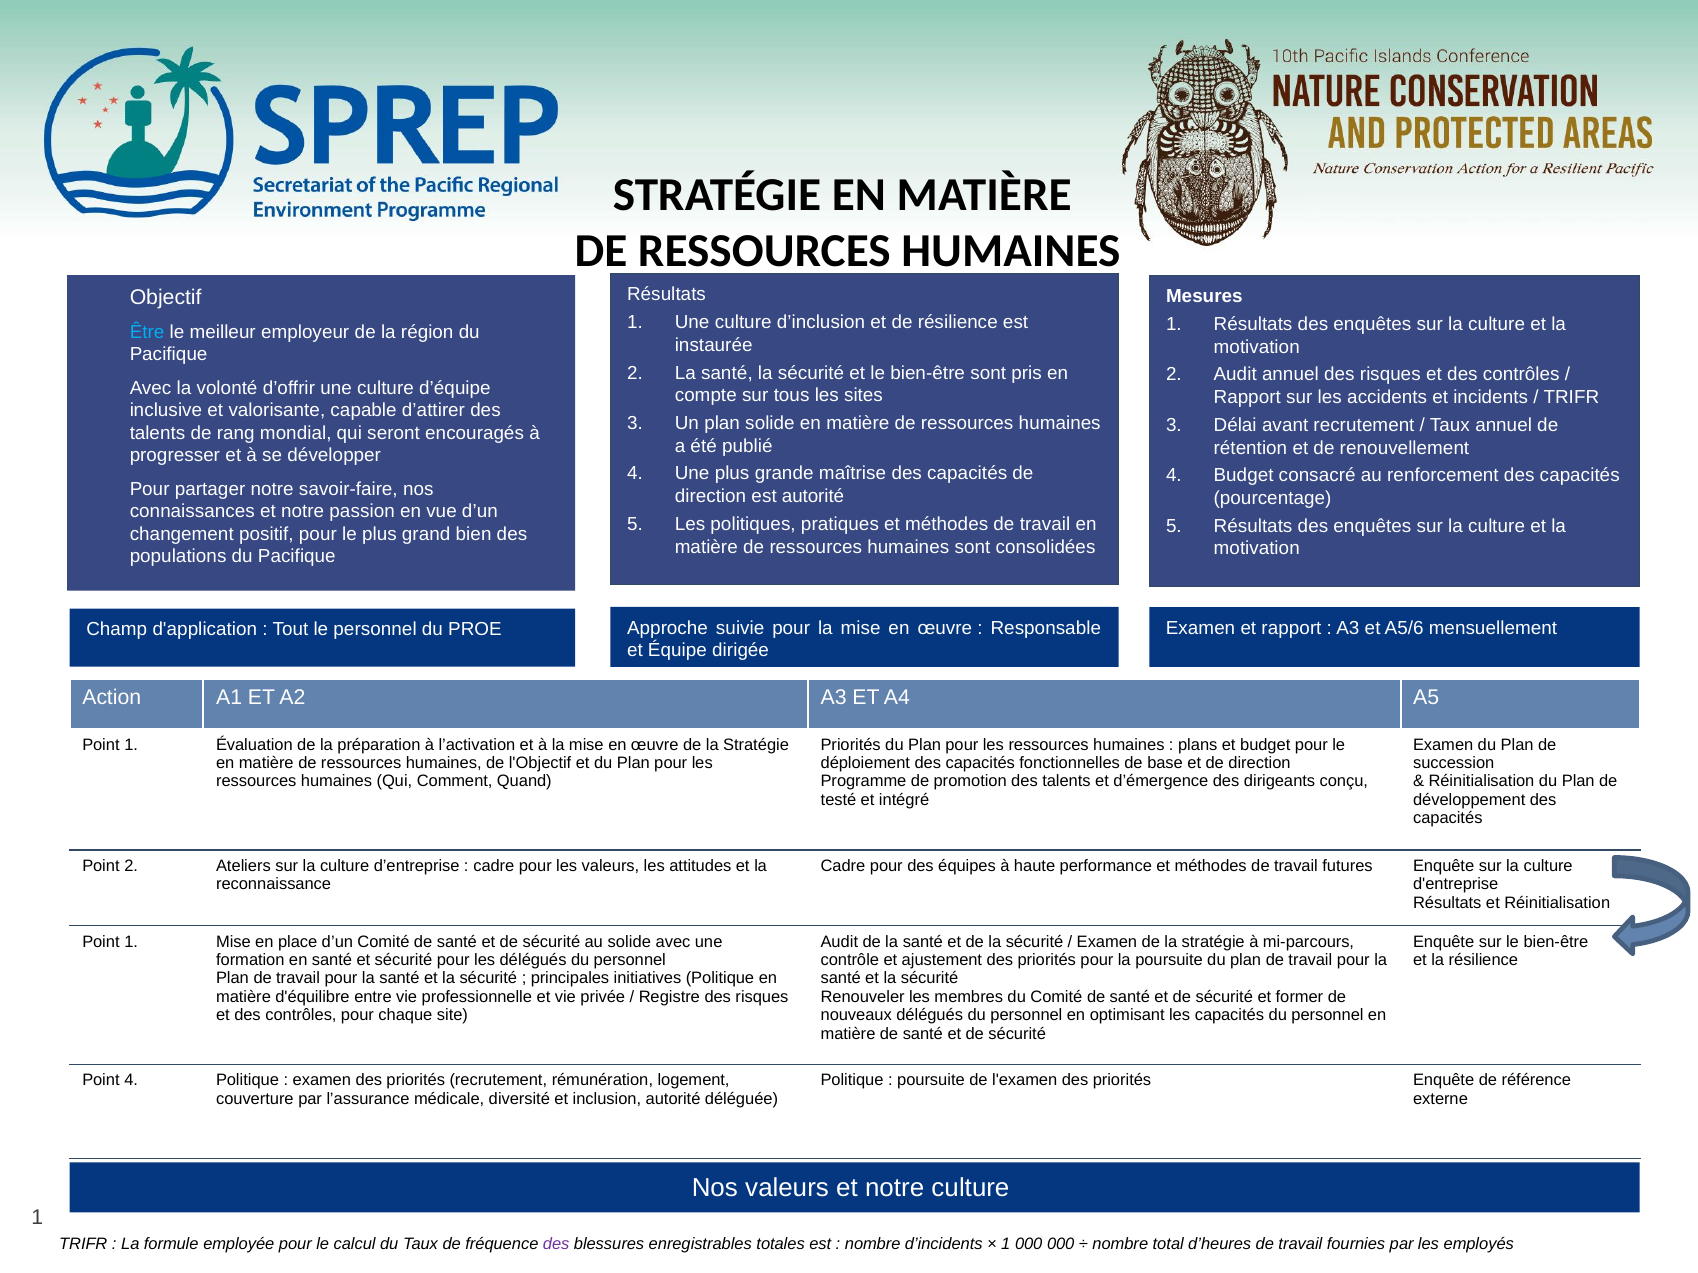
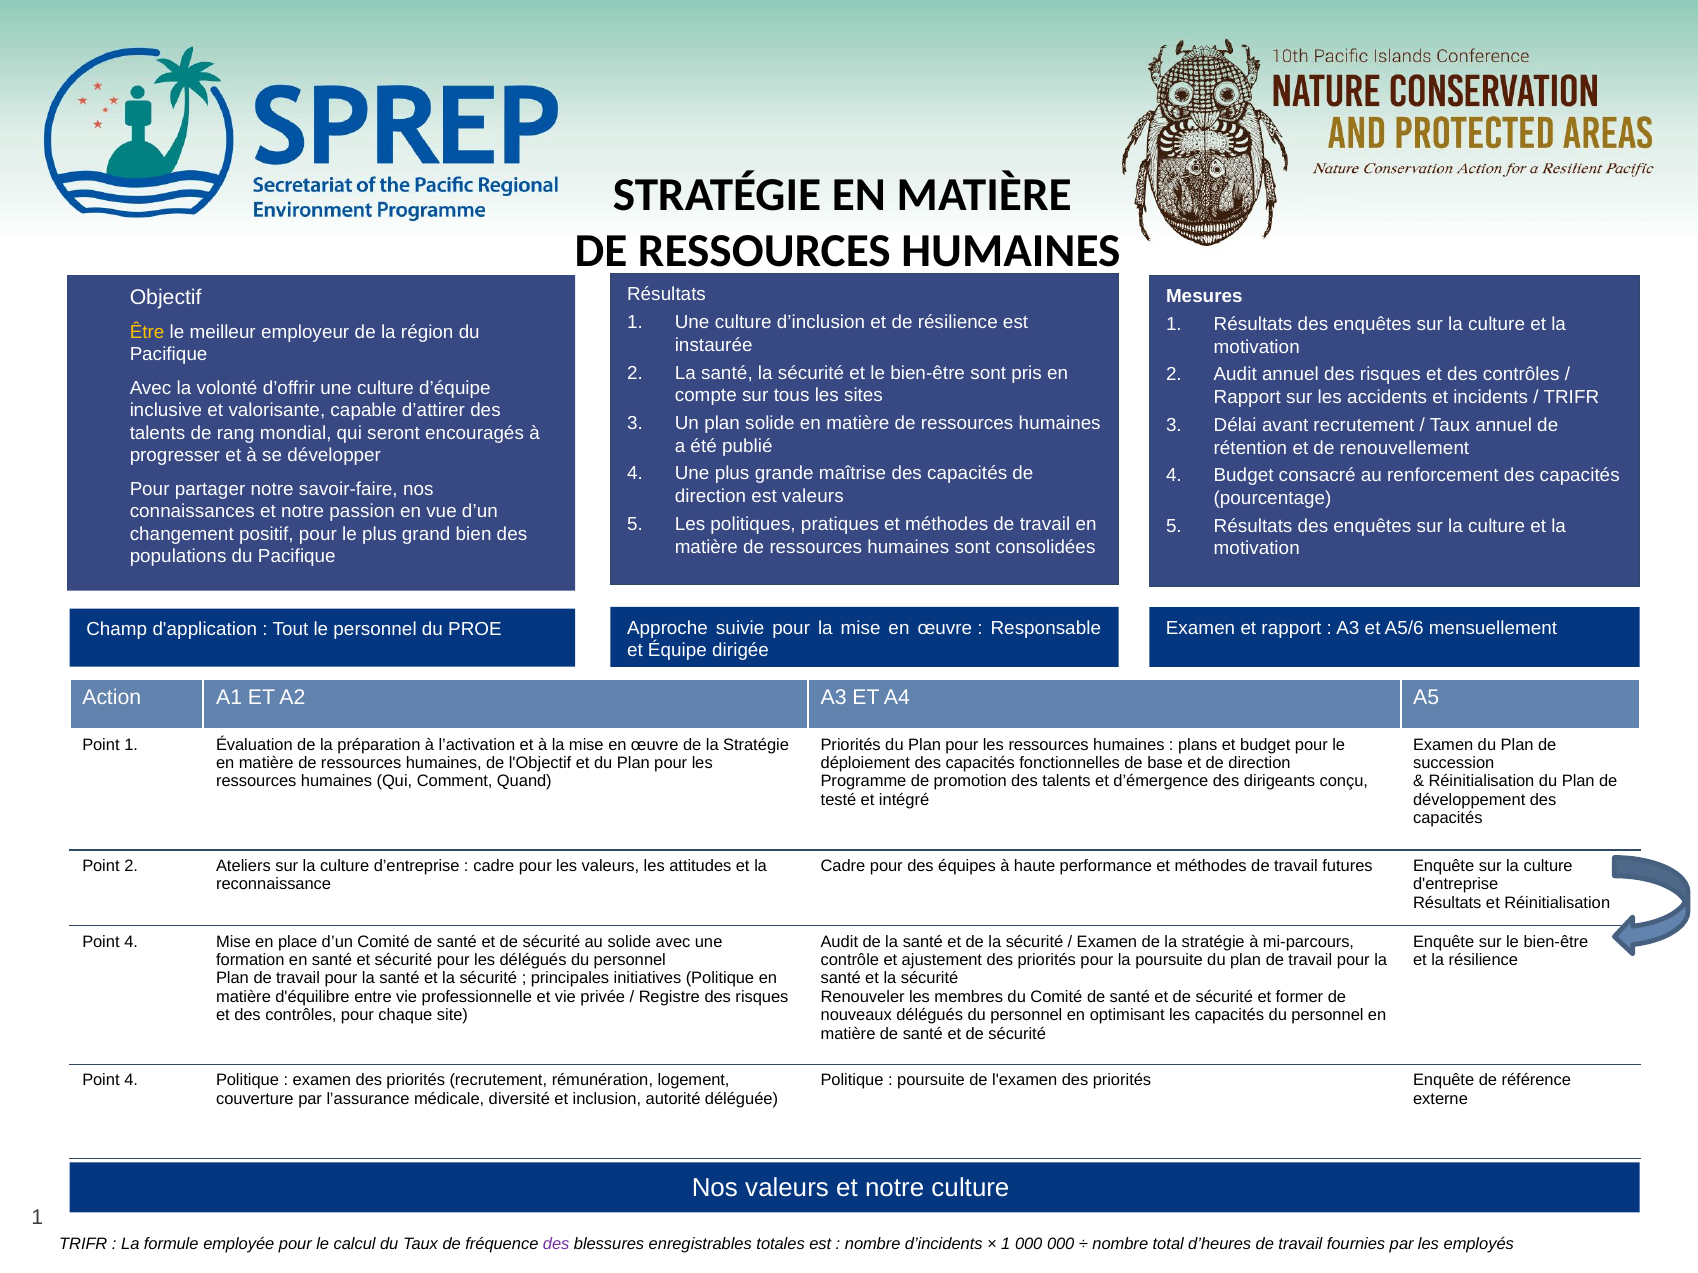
Être colour: light blue -> yellow (147, 332)
est autorité: autorité -> valeurs (813, 497)
1: 1 -> 4 (131, 942)
